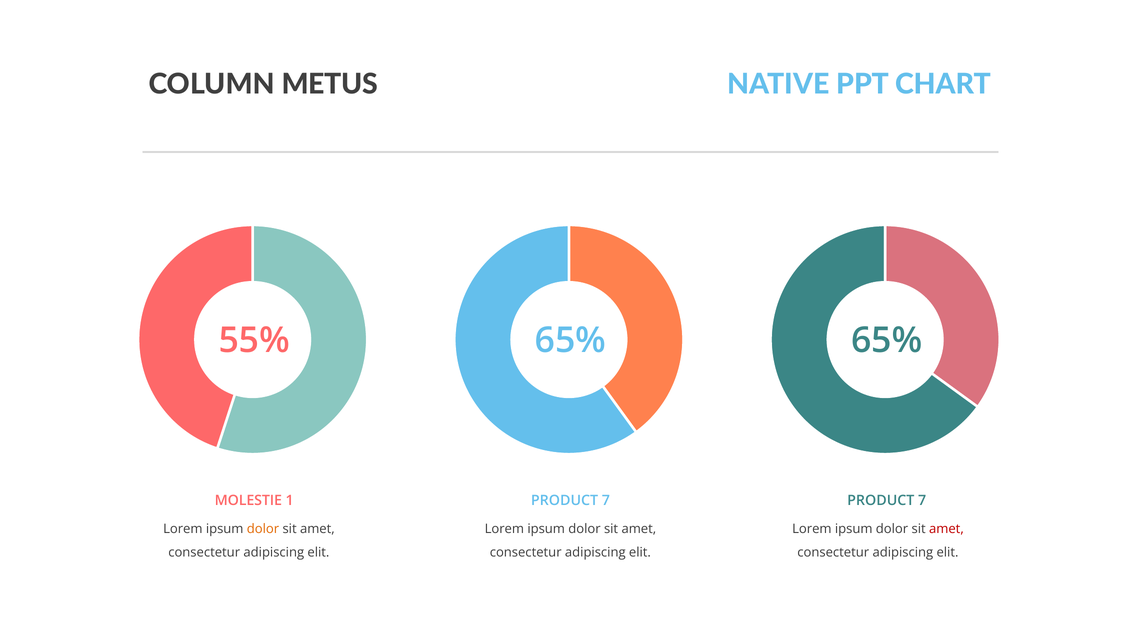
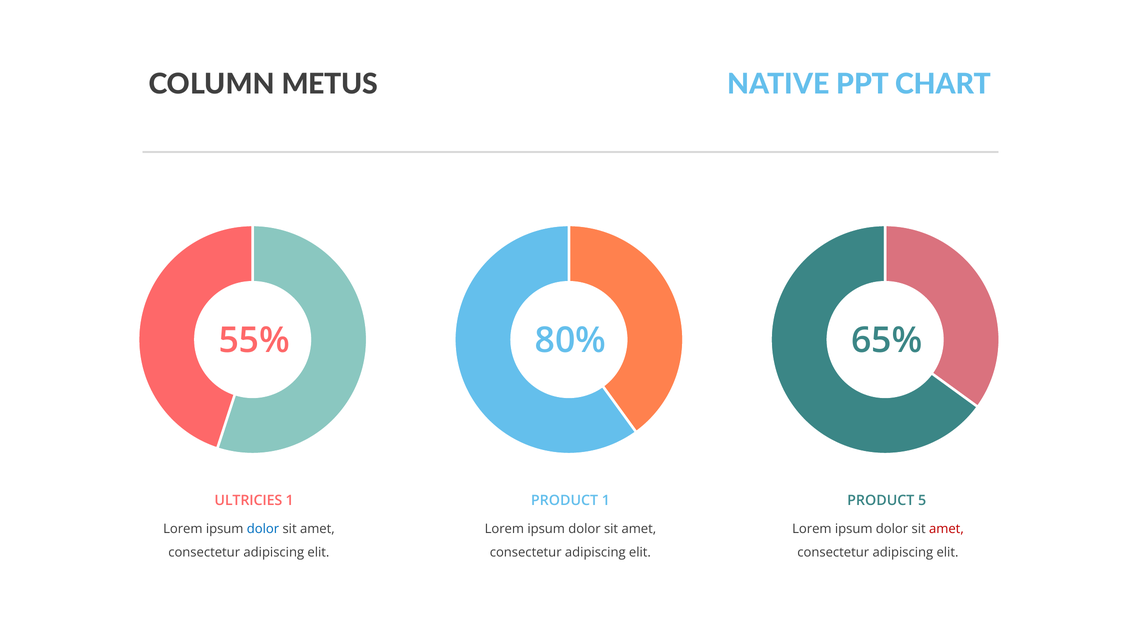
55% 65%: 65% -> 80% (570, 340)
MOLESTIE: MOLESTIE -> ULTRICIES (248, 500)
7: 7 -> 1 (606, 500)
7: 7 -> 5 (922, 500)
dolor colour: orange -> blue (263, 529)
